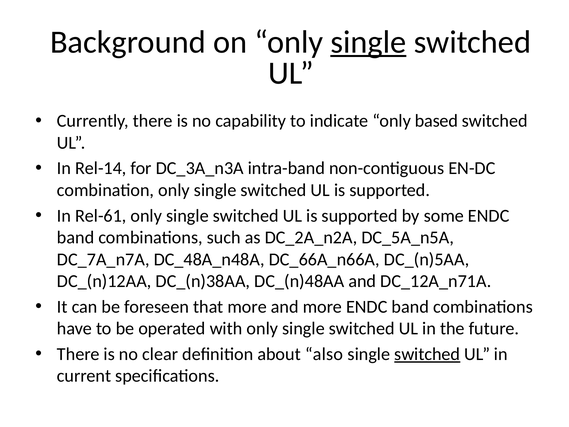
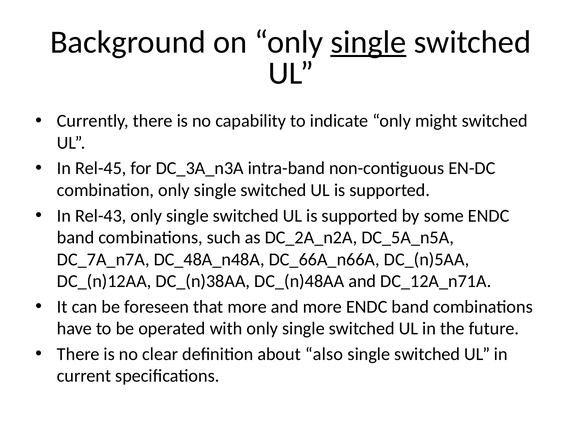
based: based -> might (436, 121)
Rel-14: Rel-14 -> Rel-45 (101, 168)
Rel-61: Rel-61 -> Rel-43 (101, 216)
switched underline: present -> none (427, 354)
